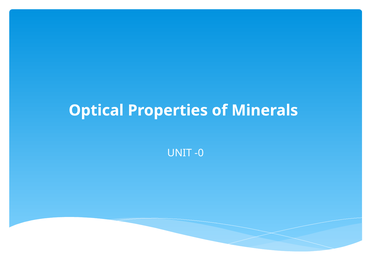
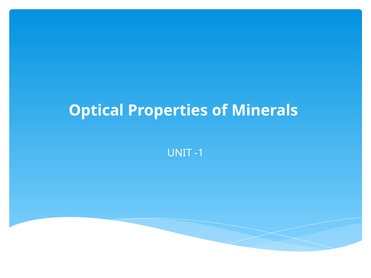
-0: -0 -> -1 (199, 153)
